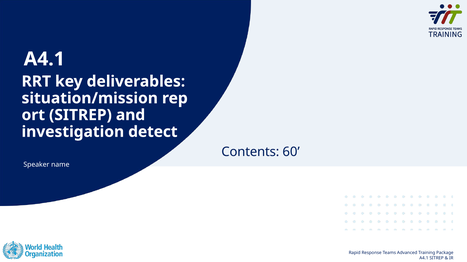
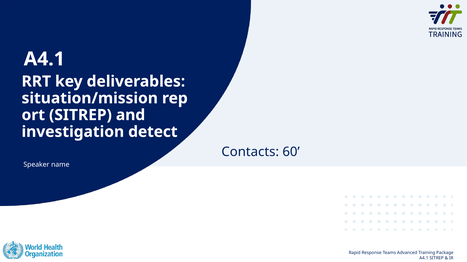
Contents: Contents -> Contacts (250, 152)
